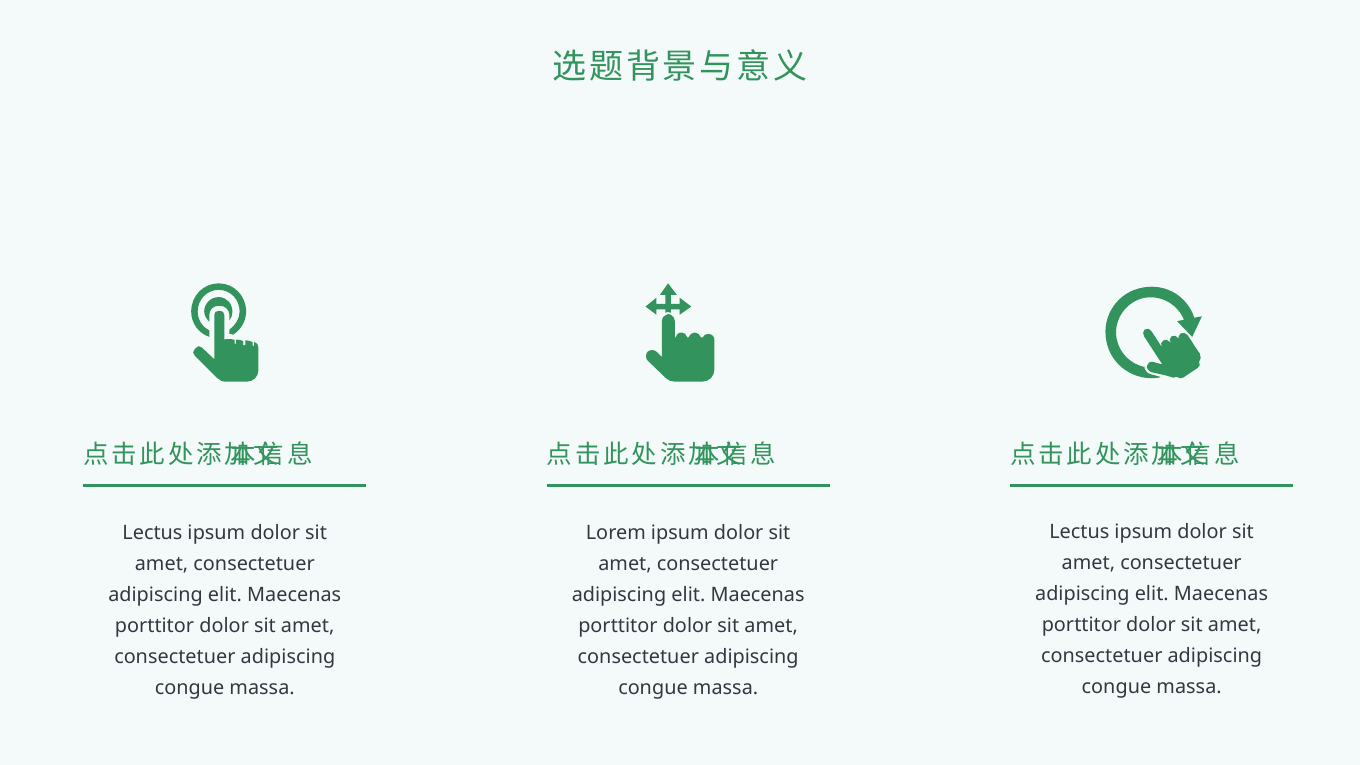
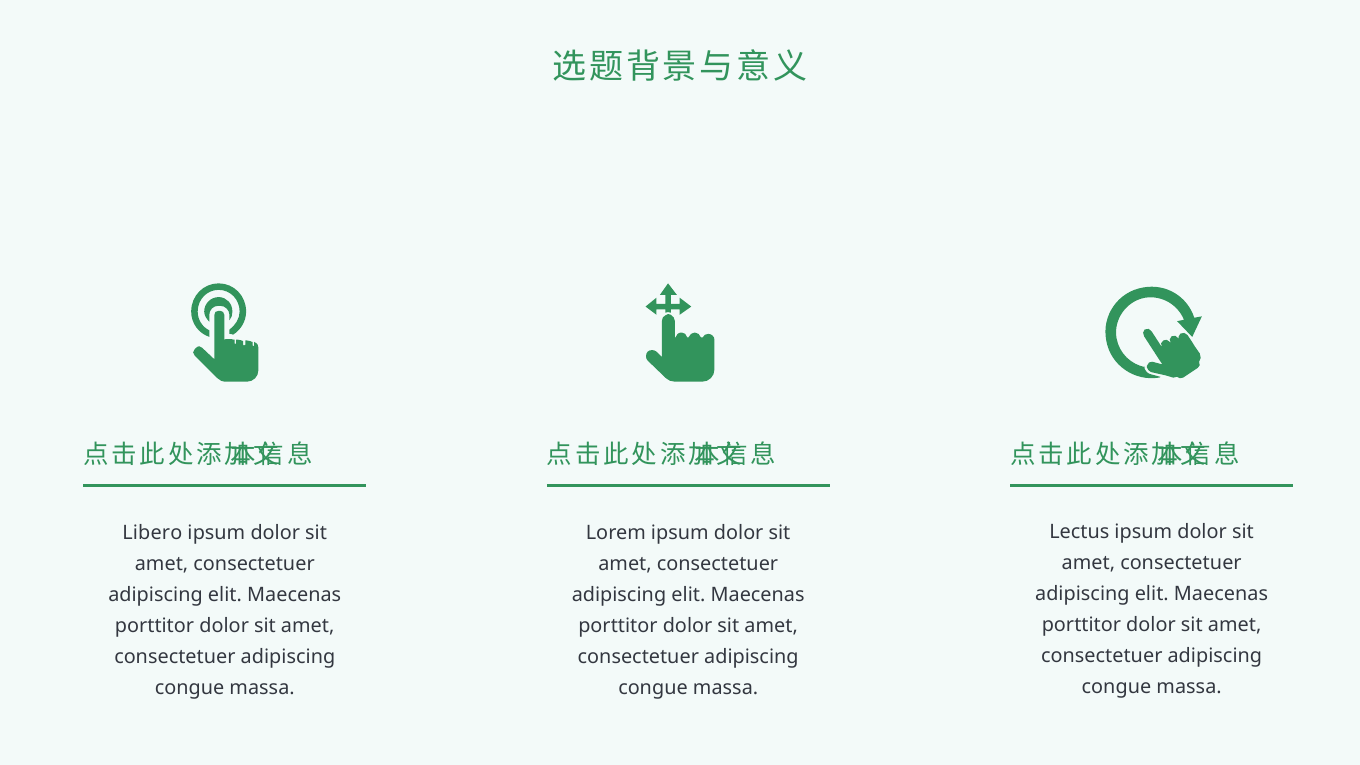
Lectus: Lectus -> Libero (152, 533)
